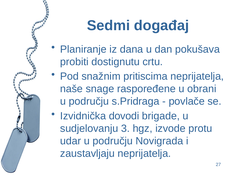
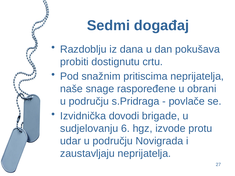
Planiranje: Planiranje -> Razdoblju (83, 49)
3: 3 -> 6 (125, 129)
